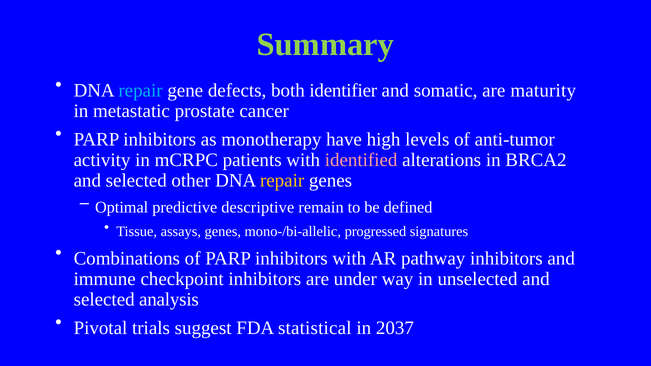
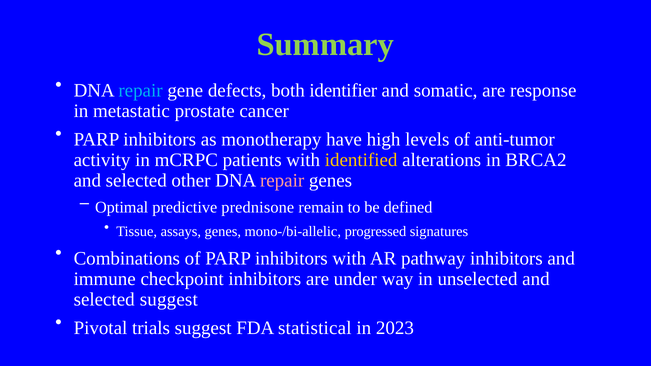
maturity: maturity -> response (543, 91)
identified colour: pink -> yellow (361, 160)
repair colour: yellow -> pink (282, 181)
descriptive: descriptive -> prednisone (258, 207)
selected analysis: analysis -> suggest (169, 299)
2037: 2037 -> 2023 (395, 328)
